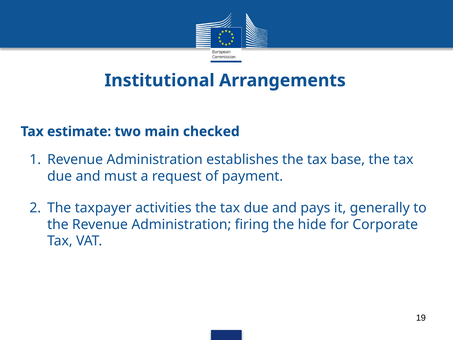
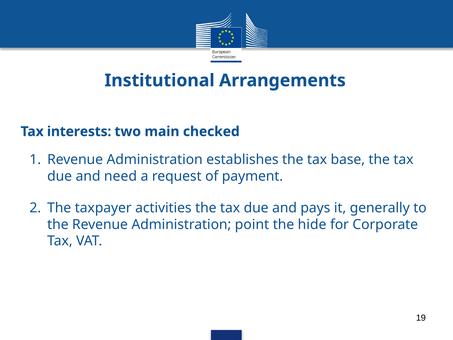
estimate: estimate -> interests (79, 131)
must: must -> need (120, 176)
firing: firing -> point (252, 224)
